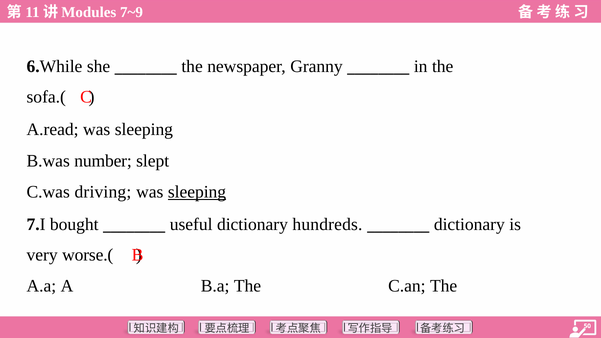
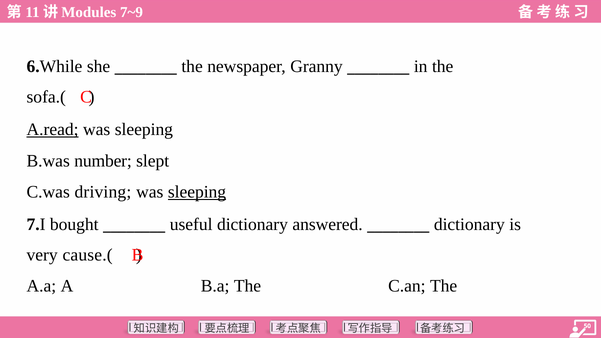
A.read underline: none -> present (53, 129)
hundreds: hundreds -> answered (328, 224)
worse.(: worse.( -> cause.( (88, 255)
